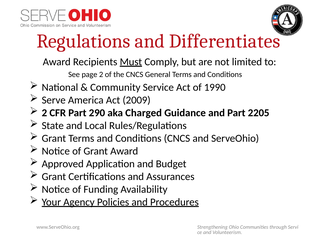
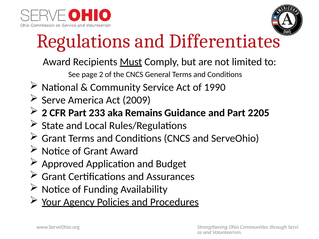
290: 290 -> 233 (97, 113)
Charged: Charged -> Remains (144, 113)
